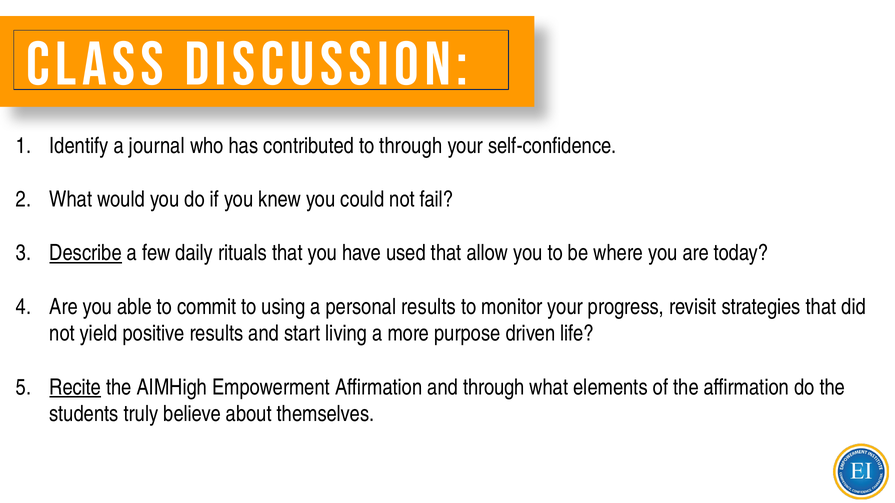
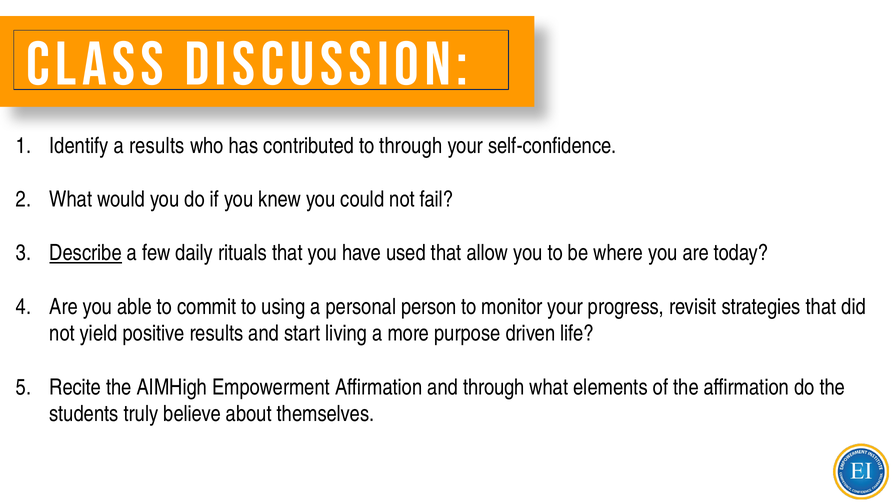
a journal: journal -> results (157, 146)
personal results: results -> person (429, 307)
Recite underline: present -> none (75, 387)
